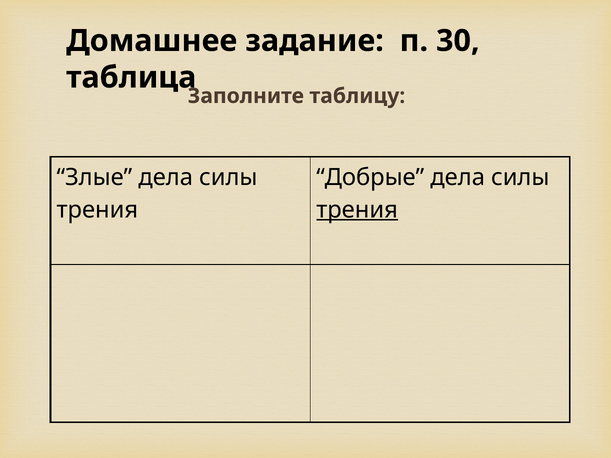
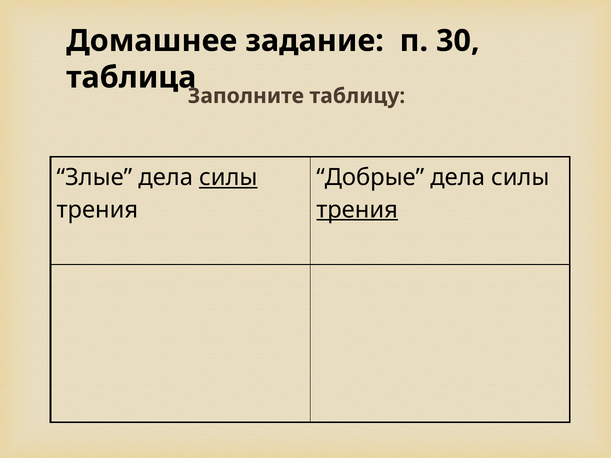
силы underline: none -> present (228, 178)
